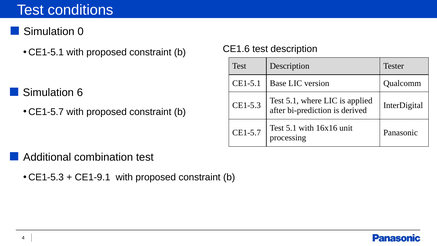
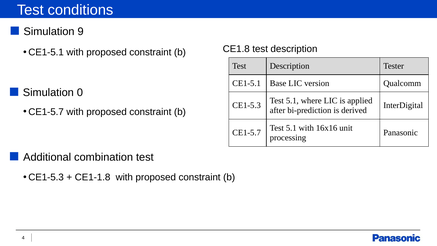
0: 0 -> 9 (81, 32)
CE1.6: CE1.6 -> CE1.8 (236, 49)
6: 6 -> 0 (80, 93)
CE1-9.1: CE1-9.1 -> CE1-1.8 (93, 177)
